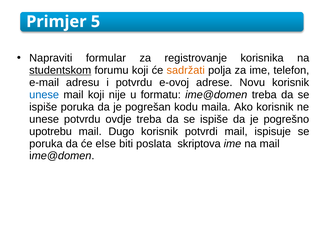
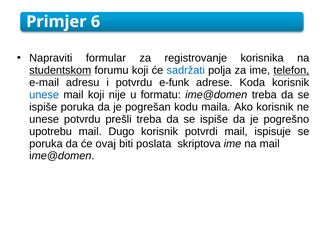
Primjer 5: 5 -> 6 (95, 22)
sadržati colour: orange -> blue (186, 70)
telefon underline: none -> present (291, 70)
e-ovoj: e-ovoj -> e-funk (174, 82)
Novu: Novu -> Koda (252, 82)
ovdje: ovdje -> prešli (119, 119)
else: else -> ovaj (106, 144)
